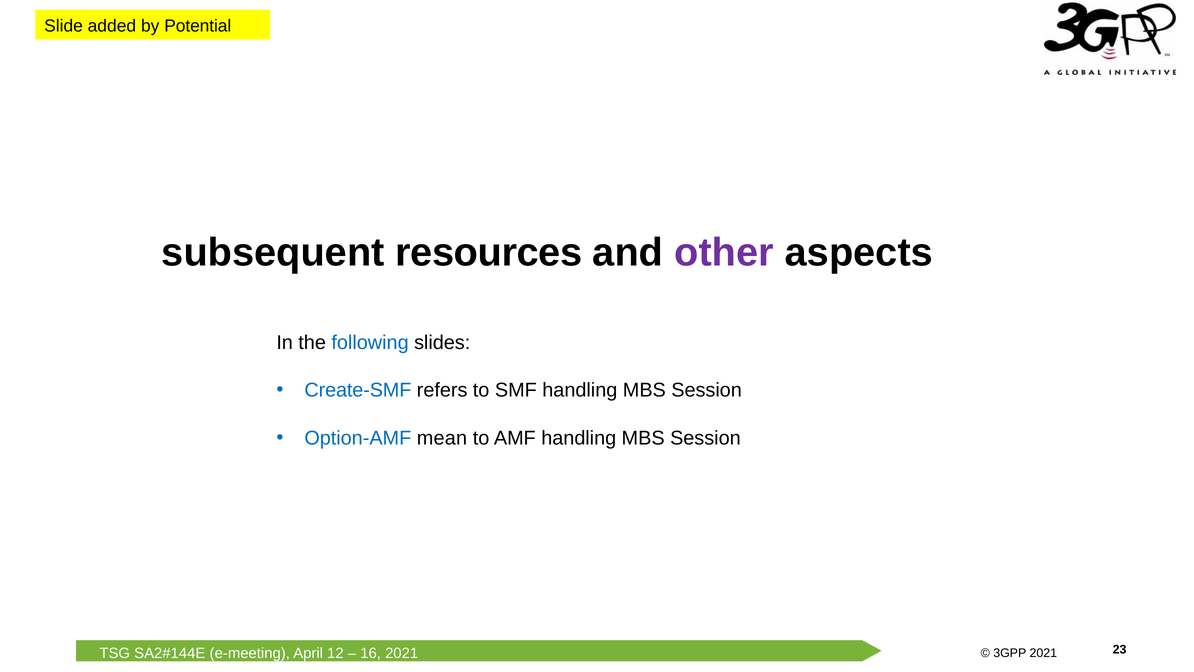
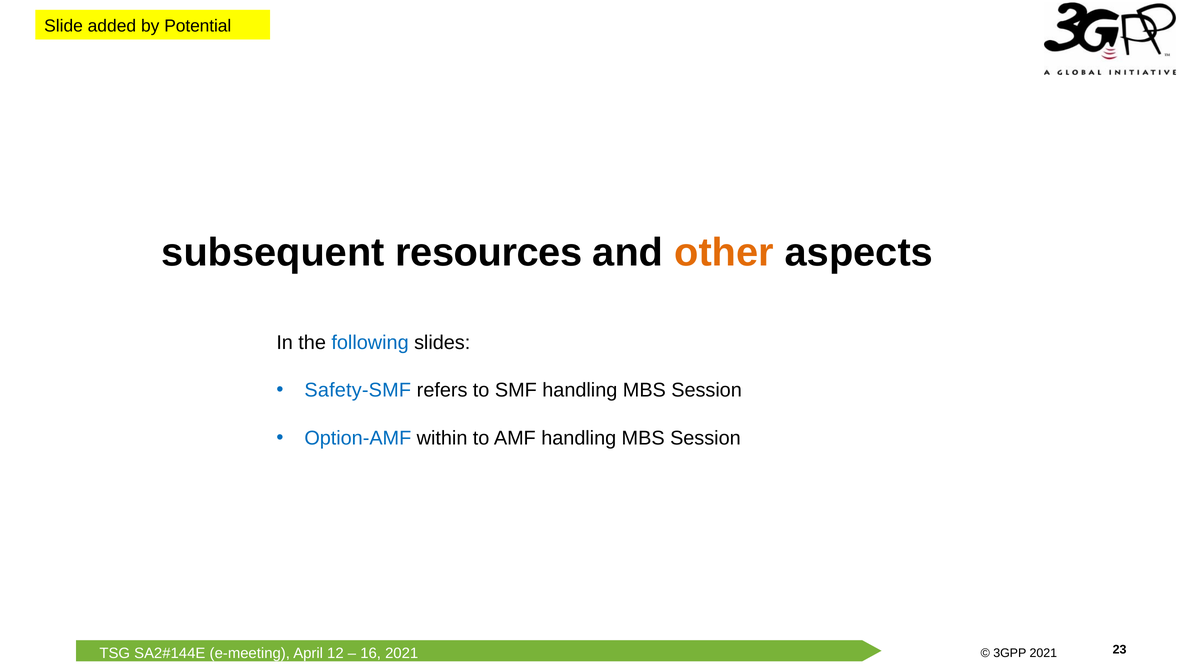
other colour: purple -> orange (724, 253)
Create-SMF: Create-SMF -> Safety-SMF (358, 390)
mean: mean -> within (442, 438)
